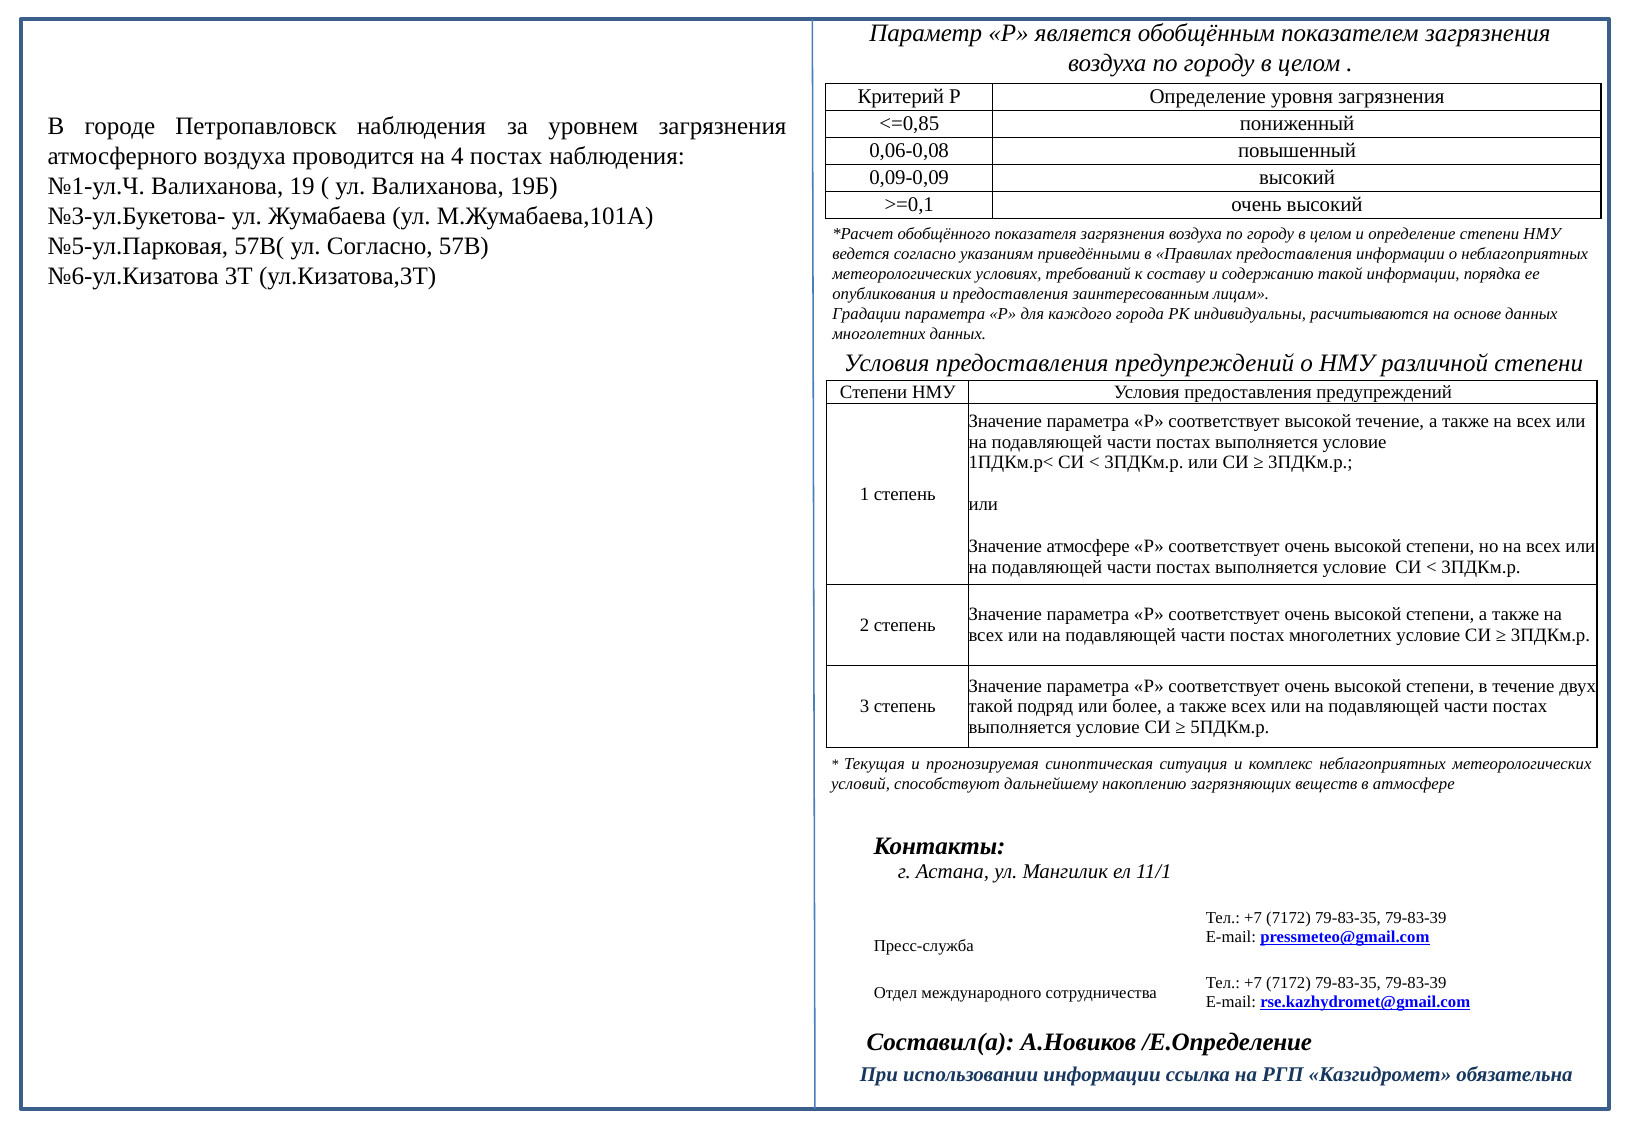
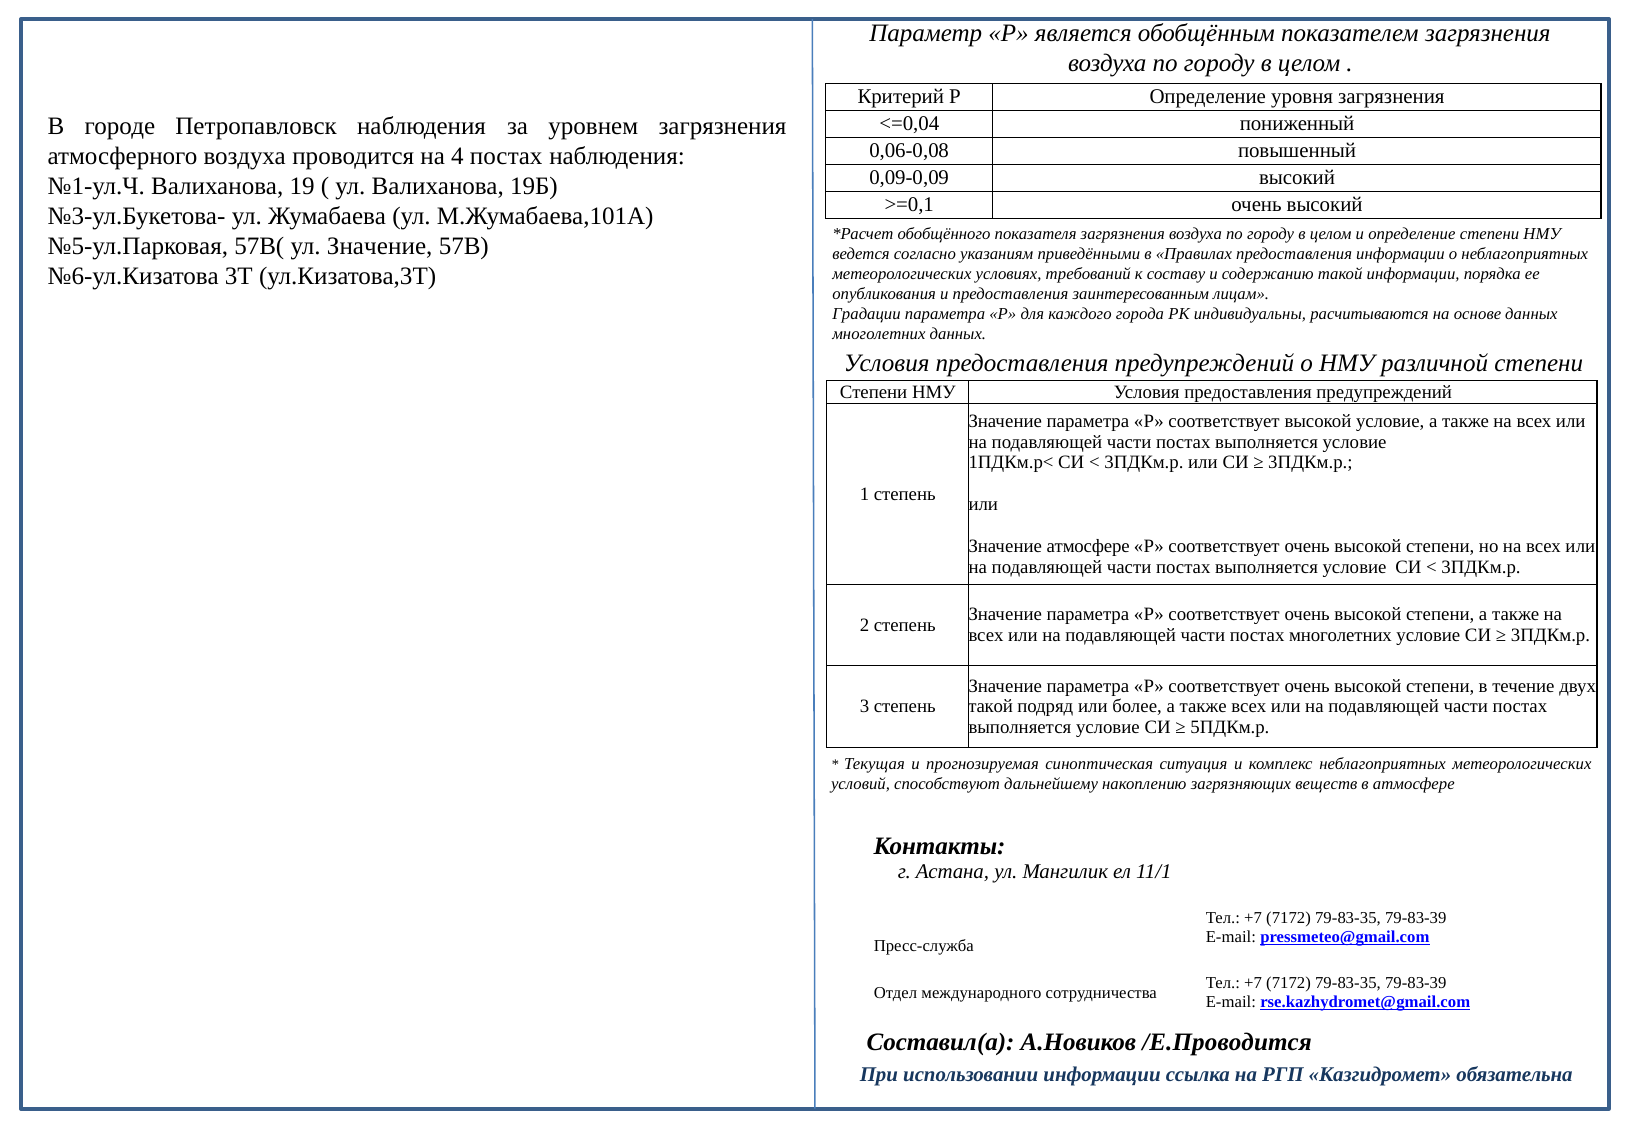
<=0,85: <=0,85 -> <=0,04 (909, 124)
ул Согласно: Согласно -> Значение (380, 247)
высокой течение: течение -> условие (1390, 421)
/Е.Определение: /Е.Определение -> /Е.Проводится (1227, 1043)
